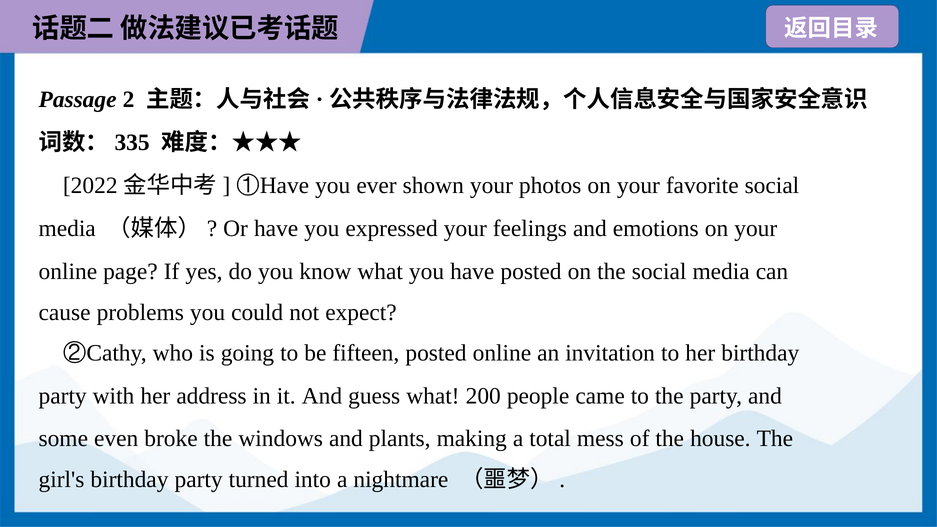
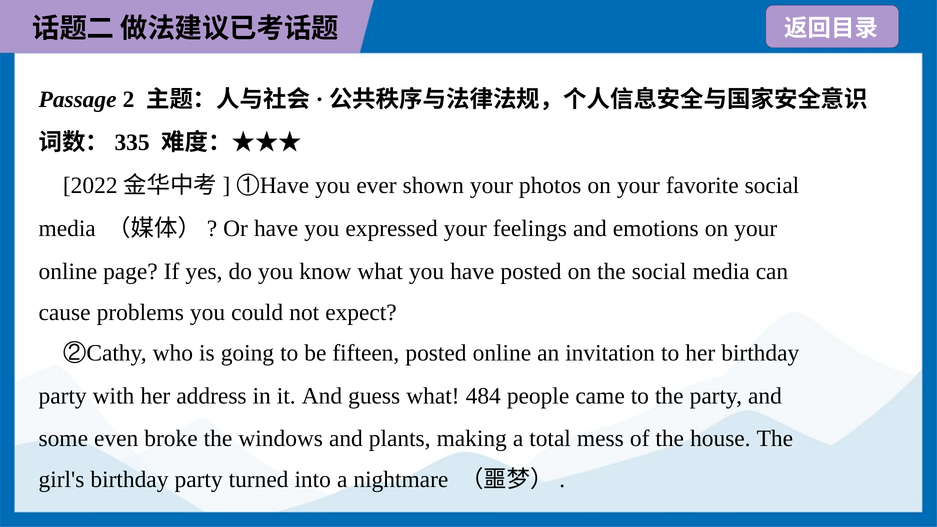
200: 200 -> 484 (483, 396)
